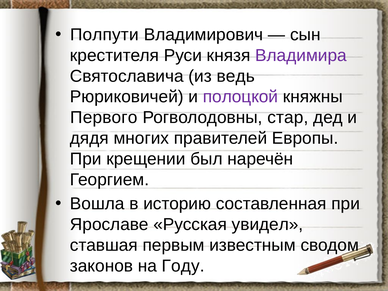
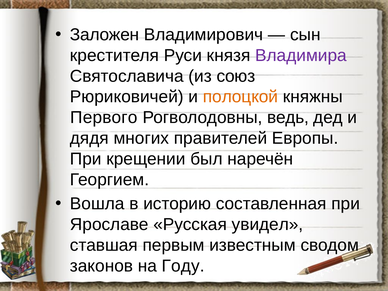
Полпути: Полпути -> Заложен (105, 35)
ведь: ведь -> союз (236, 76)
полоцкой colour: purple -> orange (240, 97)
стар: стар -> ведь (288, 118)
